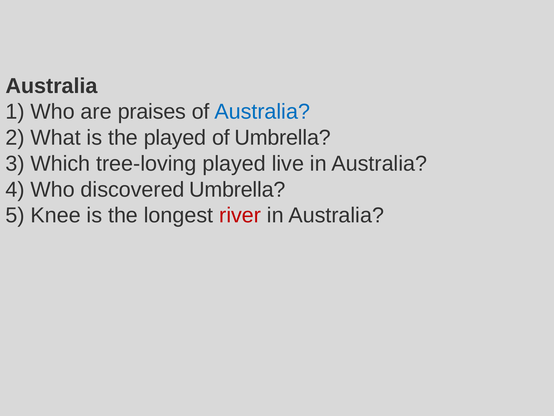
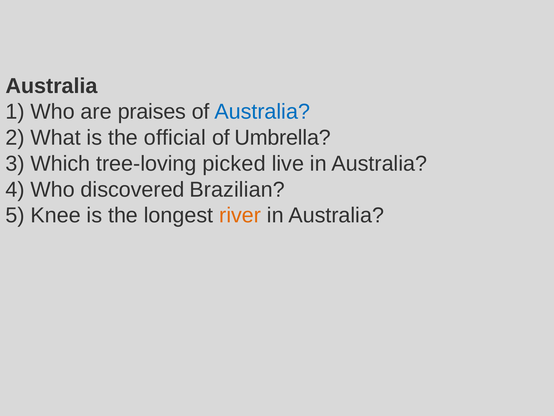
the played: played -> official (175, 138)
tree-loving played: played -> picked (234, 163)
discovered Umbrella: Umbrella -> Brazilian (237, 189)
river colour: red -> orange (240, 215)
